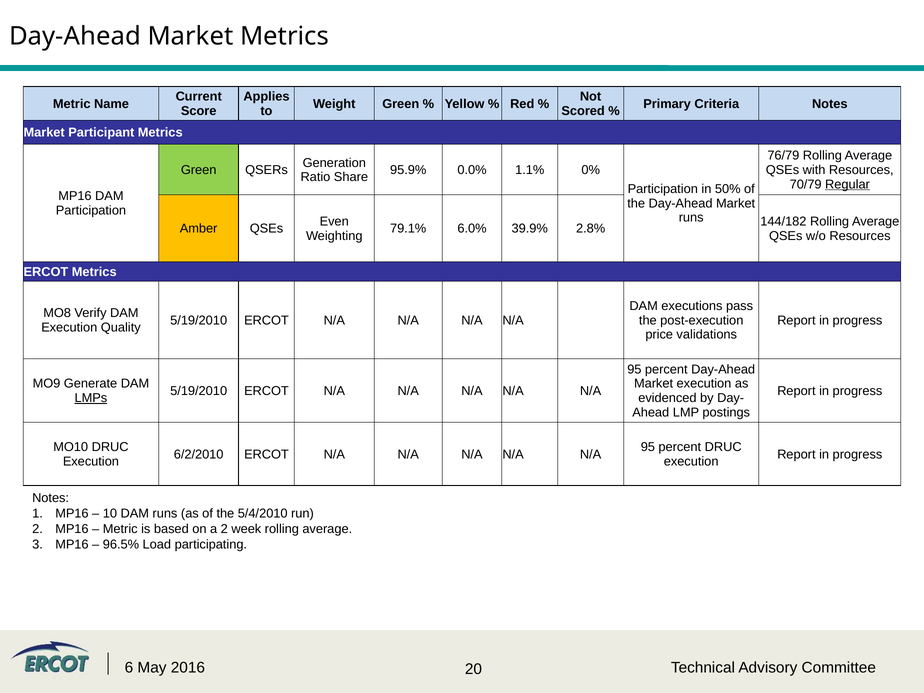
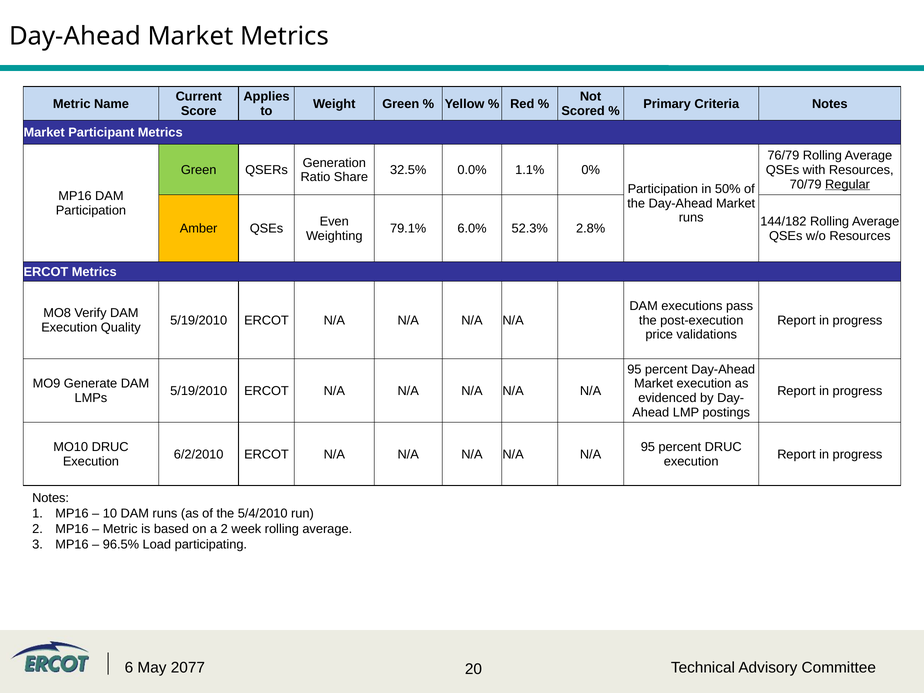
95.9%: 95.9% -> 32.5% (408, 170)
39.9%: 39.9% -> 52.3% (530, 229)
LMPs underline: present -> none (91, 398)
2016: 2016 -> 2077 (188, 668)
